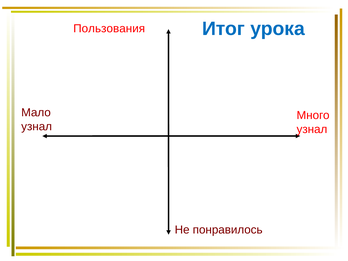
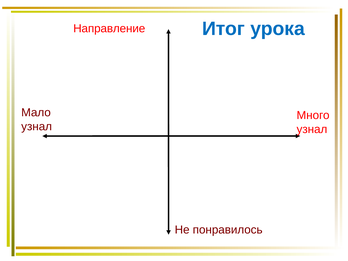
Пользования: Пользования -> Направление (109, 29)
